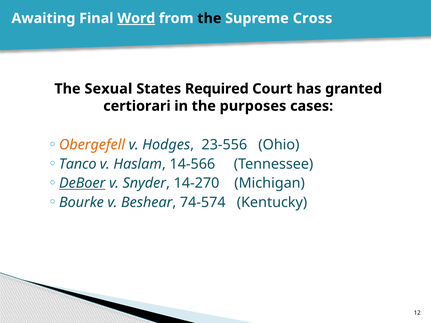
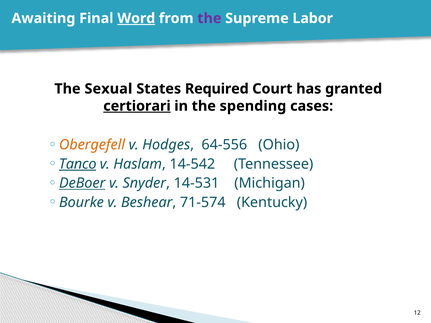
the colour: black -> purple (209, 18)
Cross: Cross -> Labor (313, 18)
certiorari underline: none -> present (137, 106)
purposes: purposes -> spending (253, 106)
23-556: 23-556 -> 64-556 (224, 145)
Tanco underline: none -> present (78, 164)
14-566: 14-566 -> 14-542 (192, 164)
14-270: 14-270 -> 14-531 (197, 183)
74-574: 74-574 -> 71-574 (203, 202)
